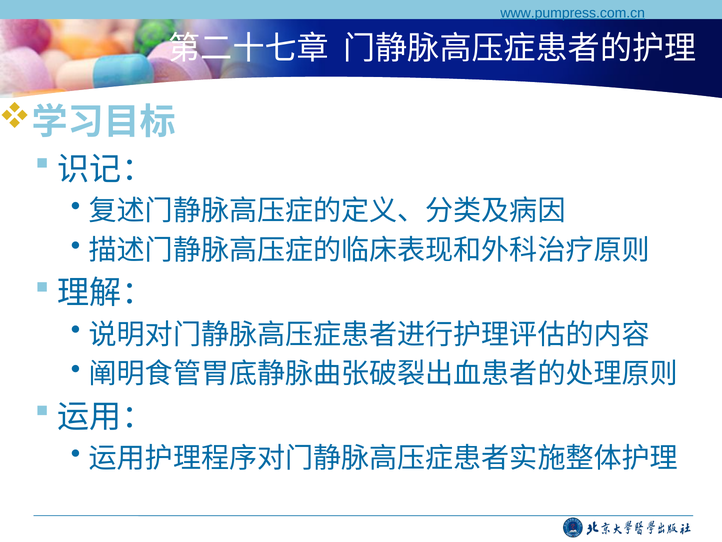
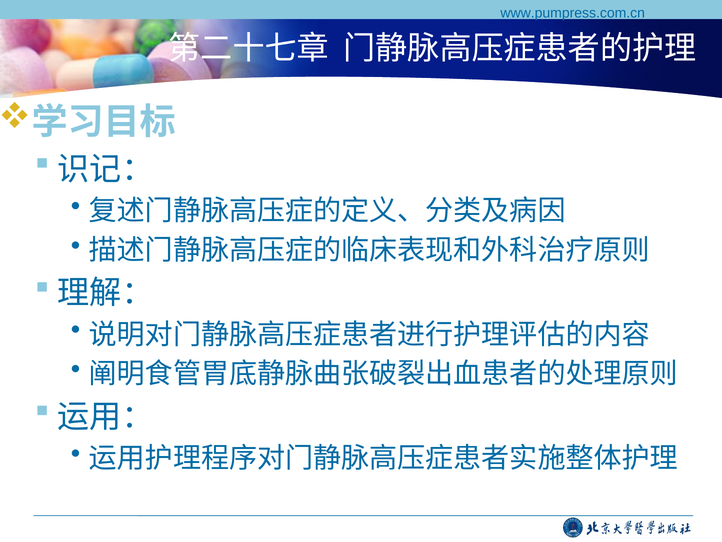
www.pumpress.com.cn underline: present -> none (573, 13)
